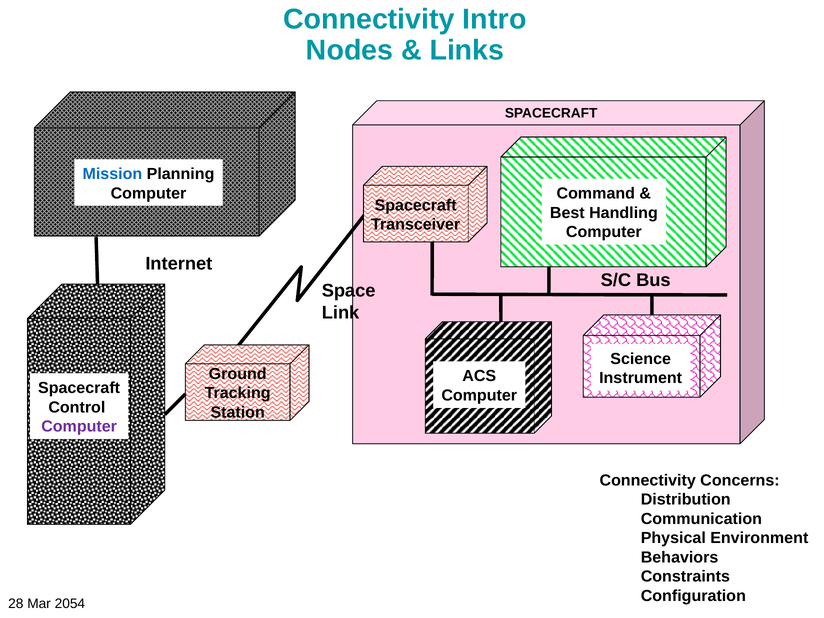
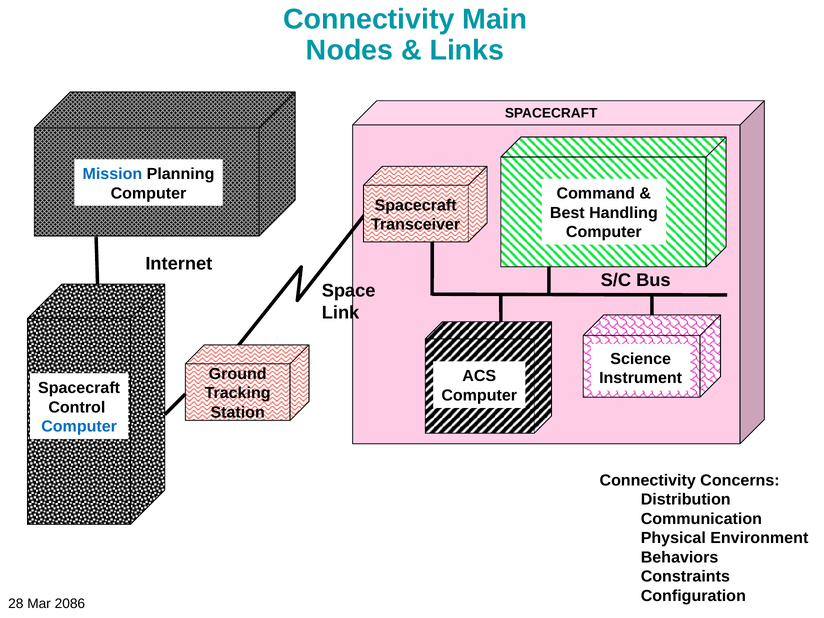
Intro: Intro -> Main (495, 19)
Computer colour: purple -> blue (79, 427)
2054: 2054 -> 2086 (70, 604)
